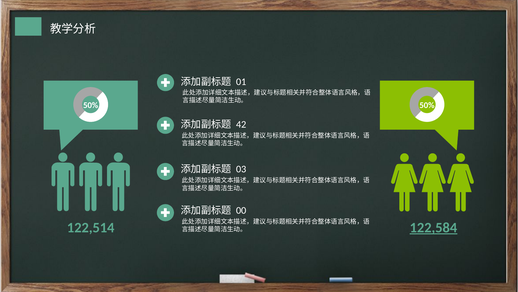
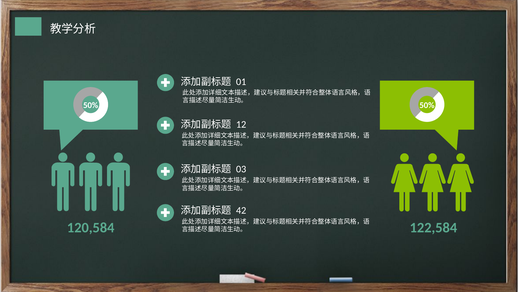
42: 42 -> 12 (241, 124)
00: 00 -> 42 (241, 210)
122,514: 122,514 -> 120,584 (91, 227)
122,584 underline: present -> none (433, 227)
